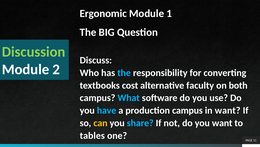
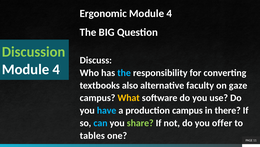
1: 1 -> 4 (169, 13)
2: 2 -> 4 (56, 69)
cost: cost -> also (130, 85)
both: both -> gaze (238, 85)
What colour: light blue -> yellow (129, 97)
in want: want -> there (228, 110)
can colour: yellow -> light blue (100, 122)
share colour: light blue -> light green (140, 122)
you want: want -> offer (222, 122)
